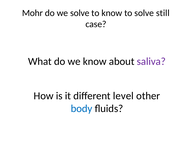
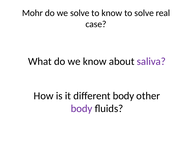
still: still -> real (163, 13)
different level: level -> body (123, 96)
body colour: blue -> purple (82, 109)
